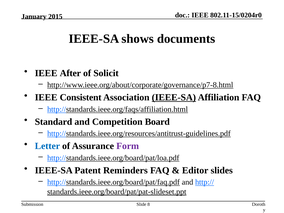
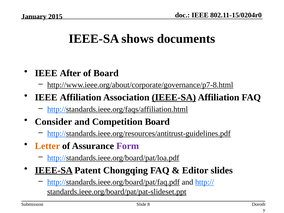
of Solicit: Solicit -> Board (106, 73)
IEEE Consistent: Consistent -> Affiliation (81, 97)
Standard: Standard -> Consider (53, 122)
Letter colour: blue -> orange (47, 146)
IEEE-SA underline: none -> present (54, 170)
Reminders: Reminders -> Chongqing (125, 170)
